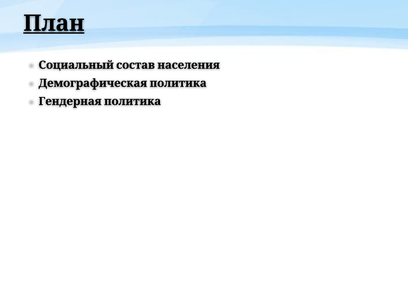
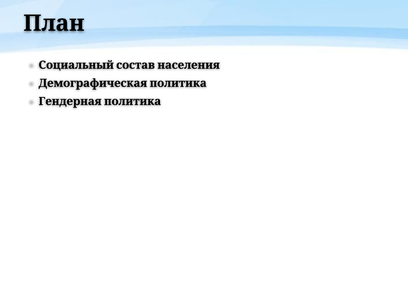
План underline: present -> none (54, 23)
